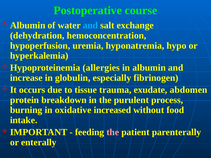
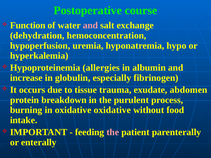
Albumin: Albumin -> Function (28, 25)
and colour: light blue -> pink (90, 25)
oxidative increased: increased -> oxidative (112, 110)
